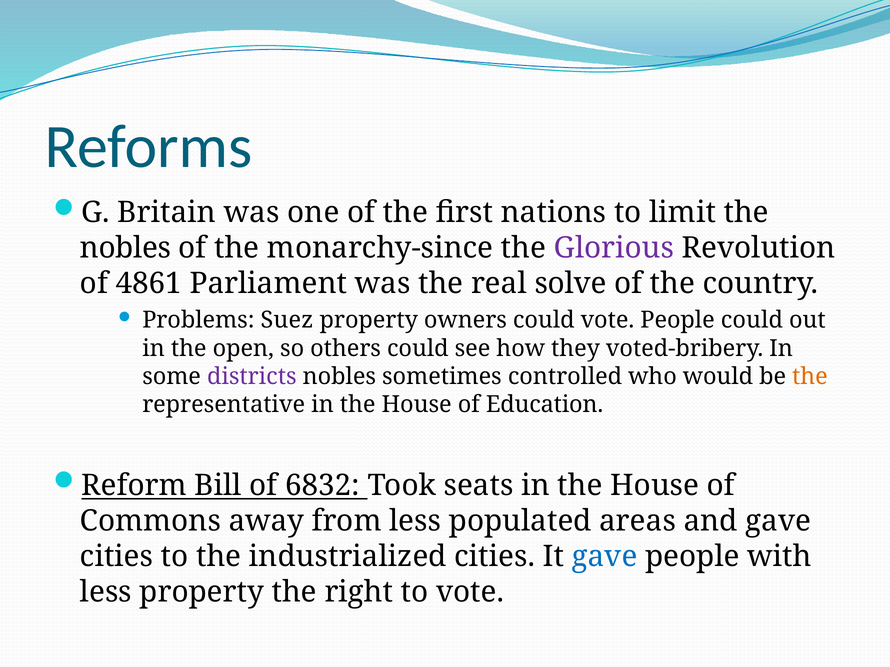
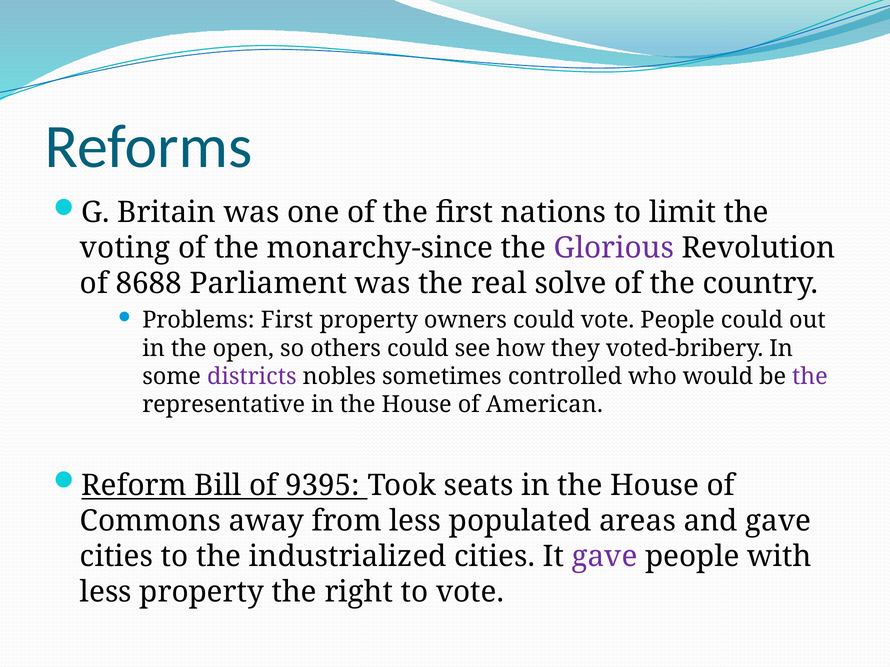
nobles: nobles -> voting (125, 248)
4861: 4861 -> 8688 (149, 284)
Problems Suez: Suez -> First (287, 320)
the colour: orange -> purple (810, 377)
Education: Education -> American (544, 405)
6832: 6832 -> 9395 (322, 486)
gave colour: blue -> purple (605, 557)
